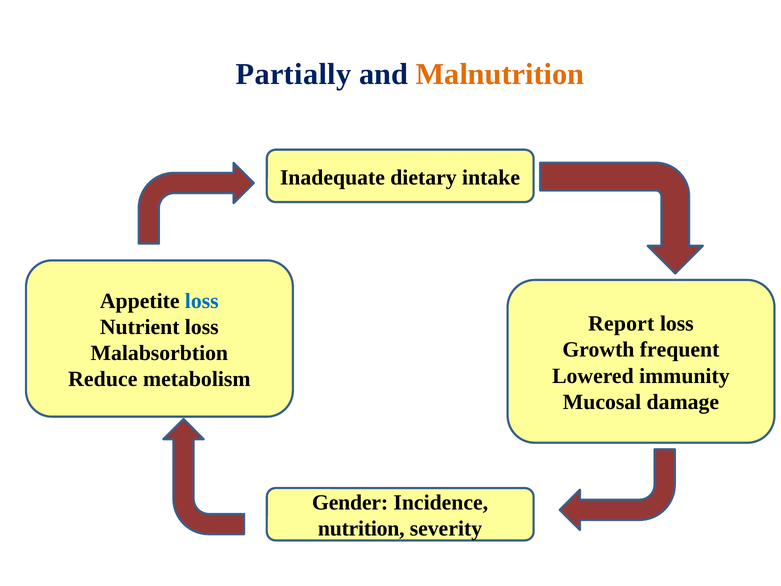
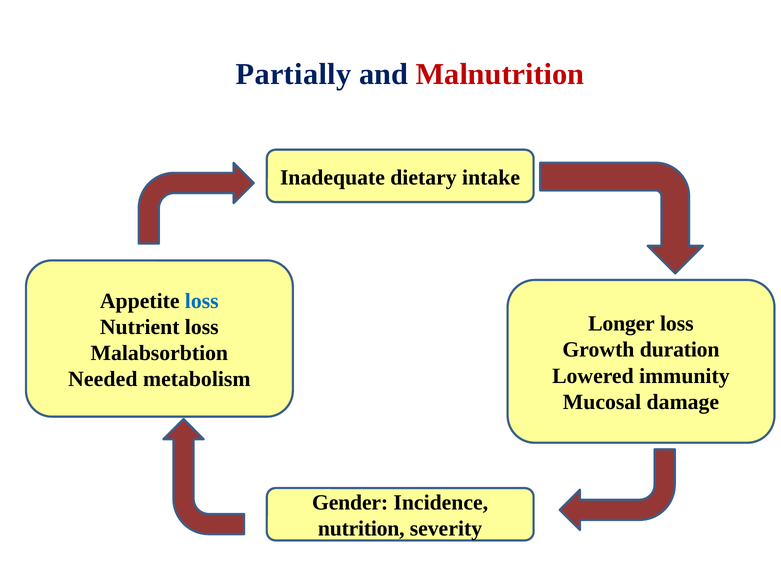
Malnutrition colour: orange -> red (500, 74)
Report: Report -> Longer (621, 324)
frequent: frequent -> duration (680, 350)
Reduce: Reduce -> Needed (103, 379)
